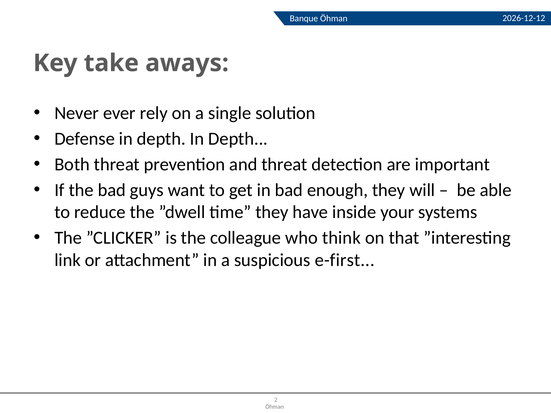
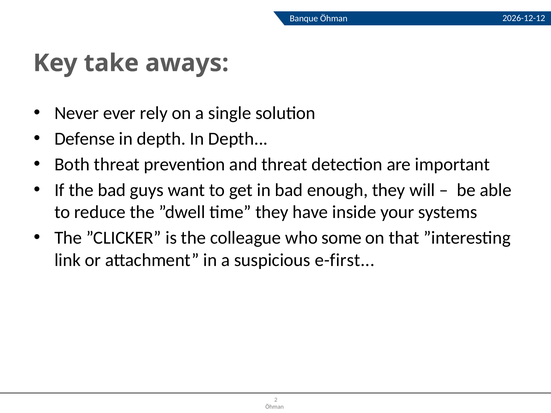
think: think -> some (342, 238)
